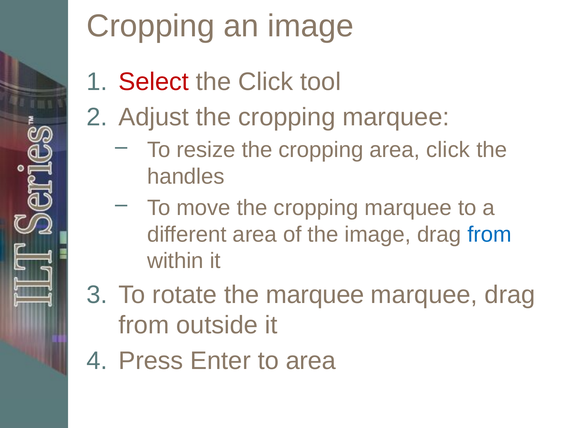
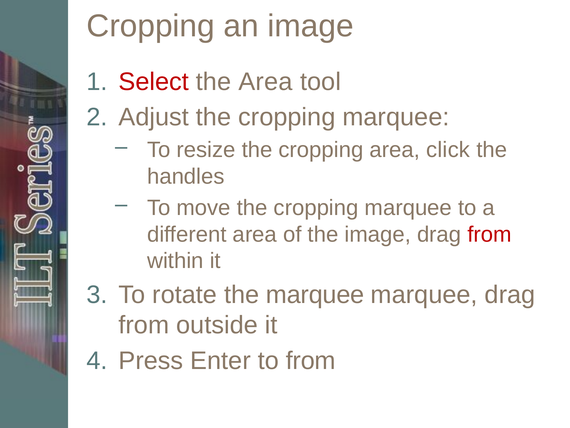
the Click: Click -> Area (266, 82)
from colour: blue -> red (490, 234)
to area: area -> from (311, 360)
